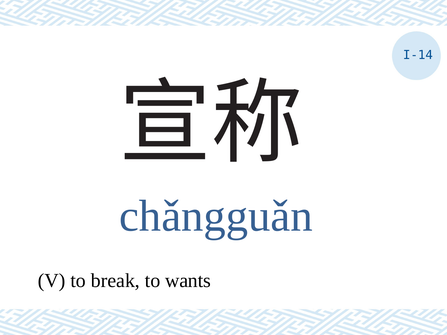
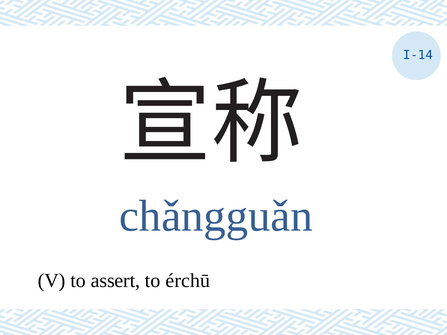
break: break -> assert (115, 281)
wants: wants -> érchū (188, 281)
